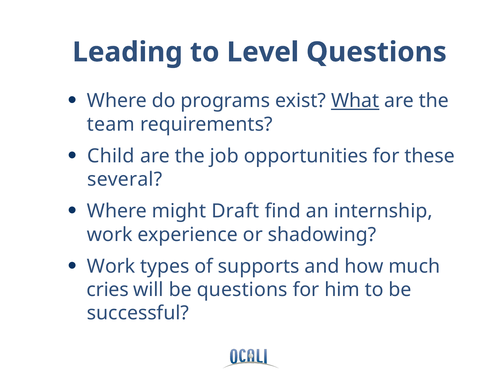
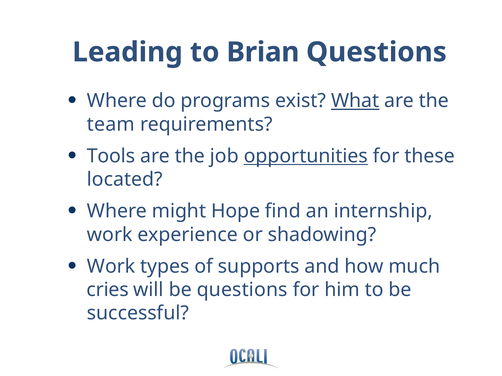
Level: Level -> Brian (263, 52)
Child: Child -> Tools (111, 156)
opportunities underline: none -> present (306, 156)
several: several -> located (125, 180)
Draft: Draft -> Hope (236, 211)
